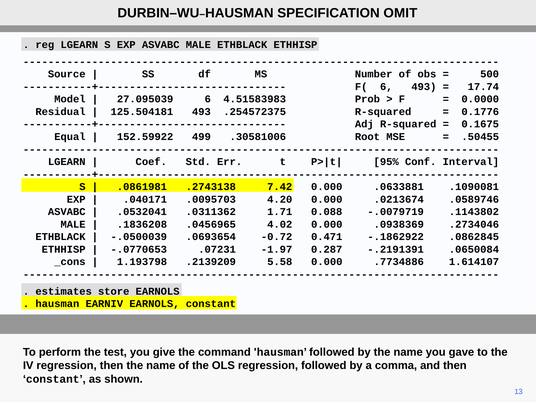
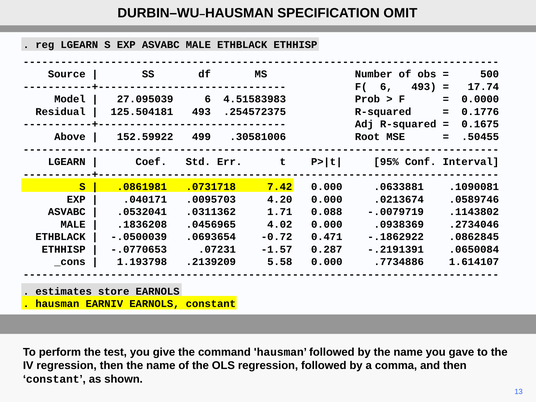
Equal: Equal -> Above (70, 137)
.2743138: .2743138 -> .0731718 (211, 187)
-1.97: -1.97 -> -1.57 (277, 249)
